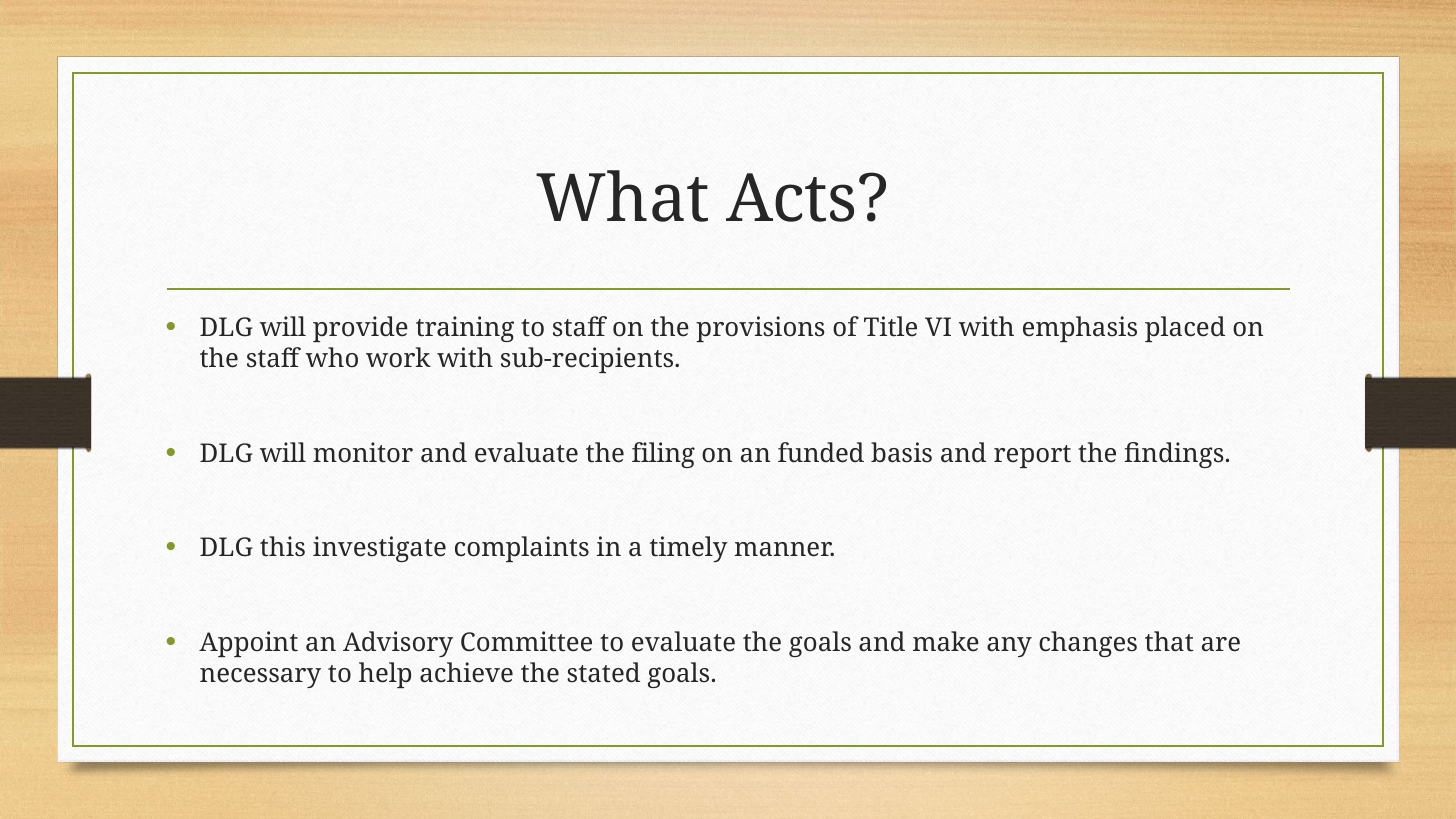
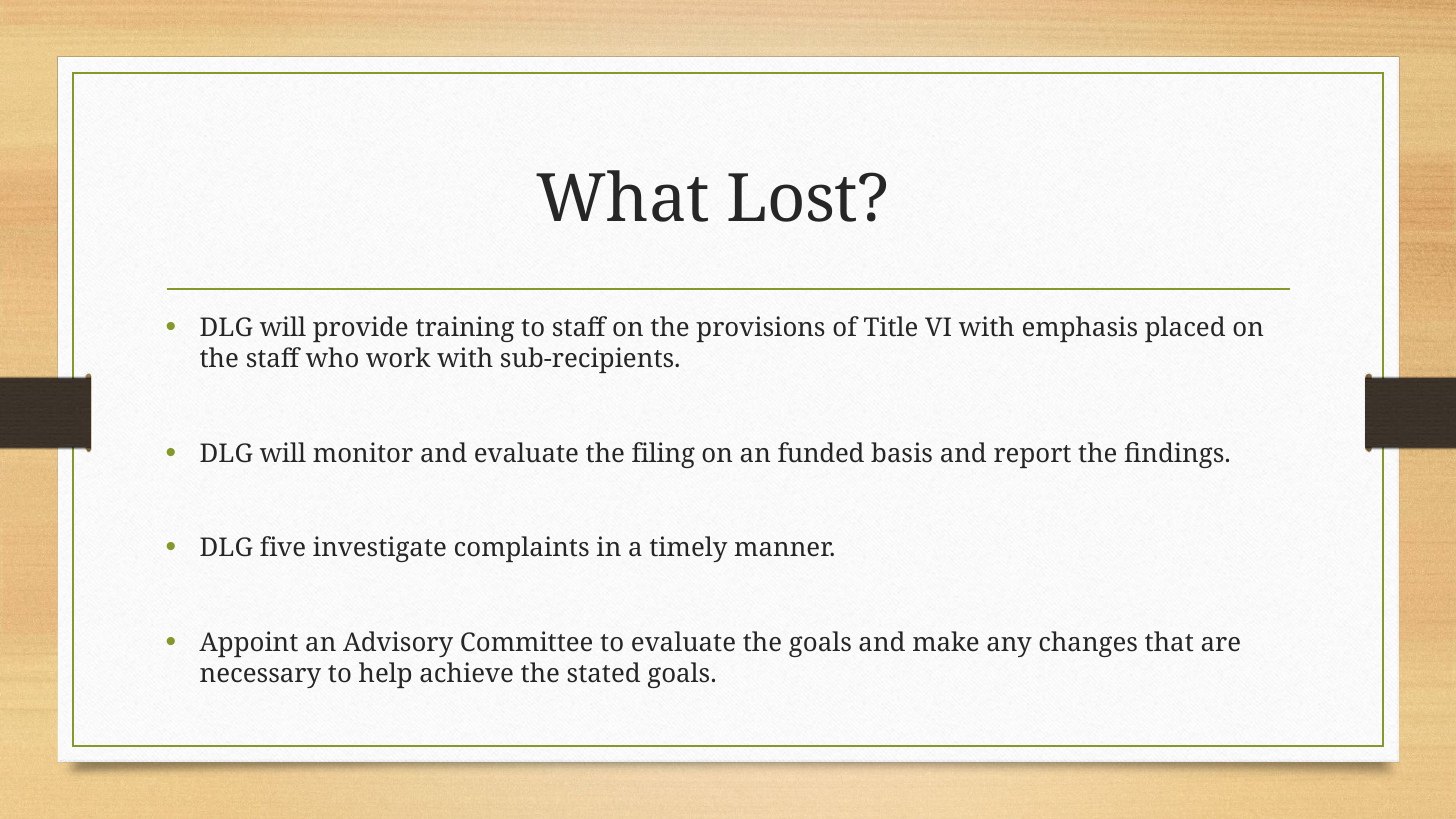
Acts: Acts -> Lost (808, 200)
this: this -> five (283, 548)
